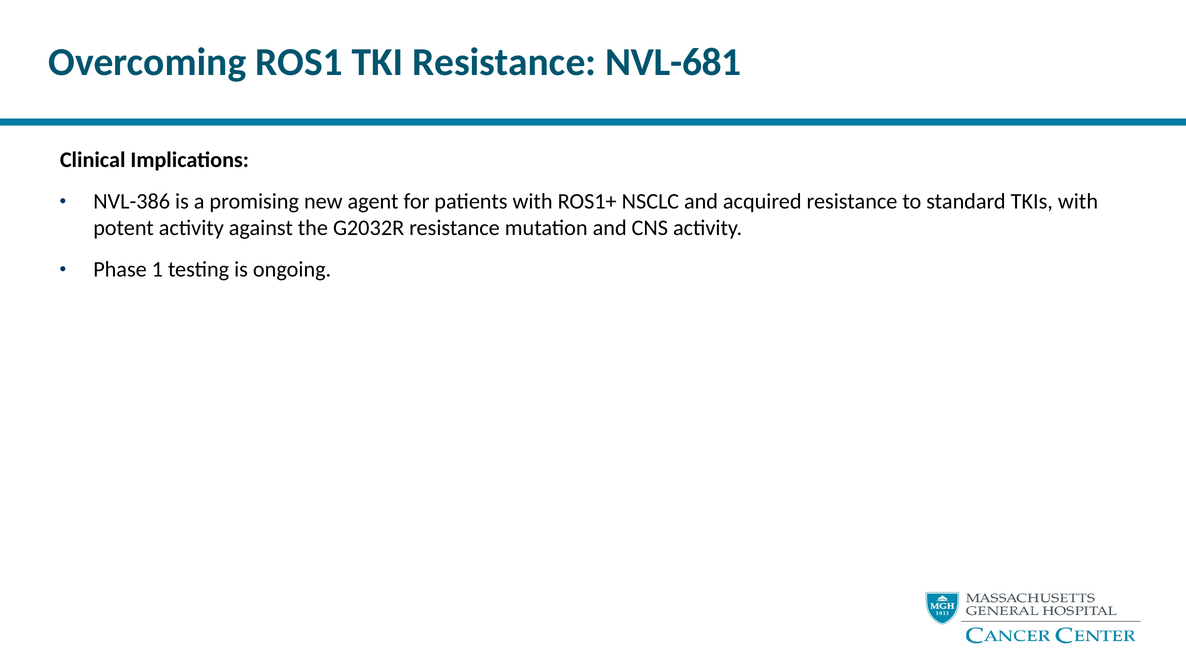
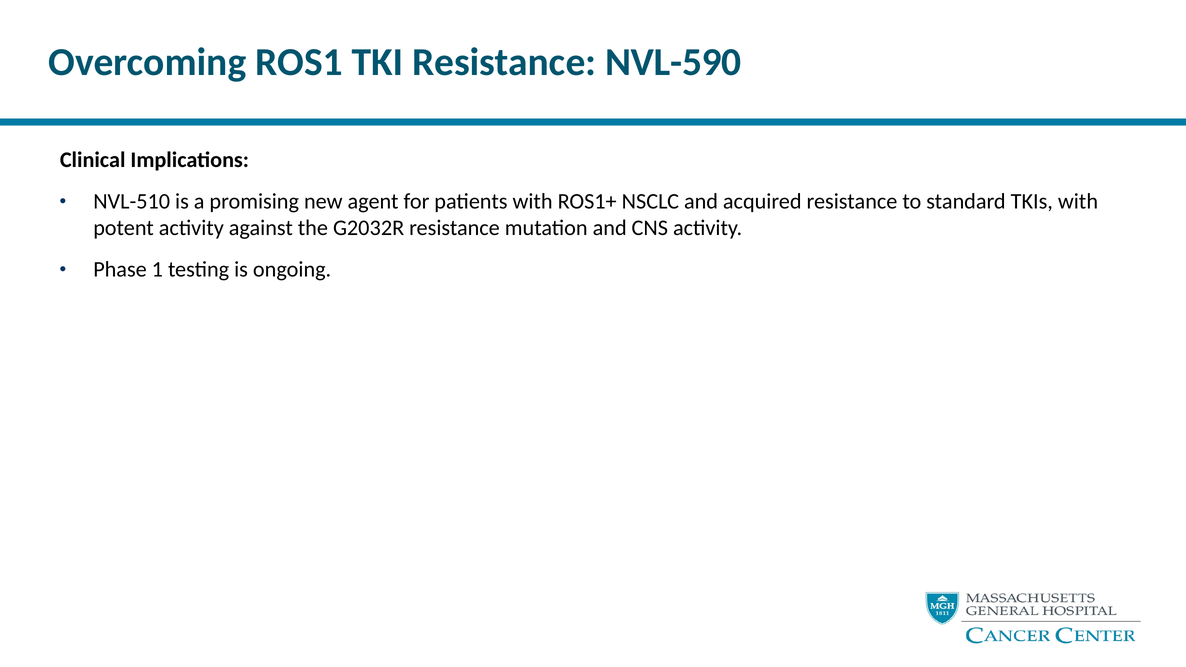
NVL-681: NVL-681 -> NVL-590 (673, 62)
NVL-386: NVL-386 -> NVL-510 (132, 202)
